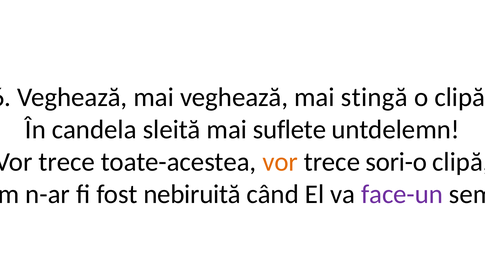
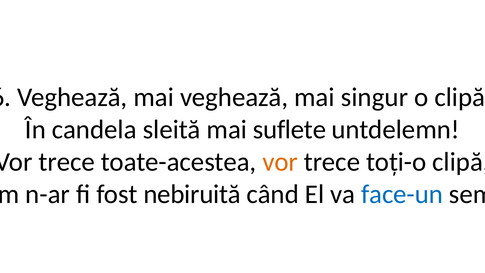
stingă: stingă -> singur (374, 97)
sori-o: sori-o -> toți-o (396, 162)
face-un colour: purple -> blue (402, 194)
